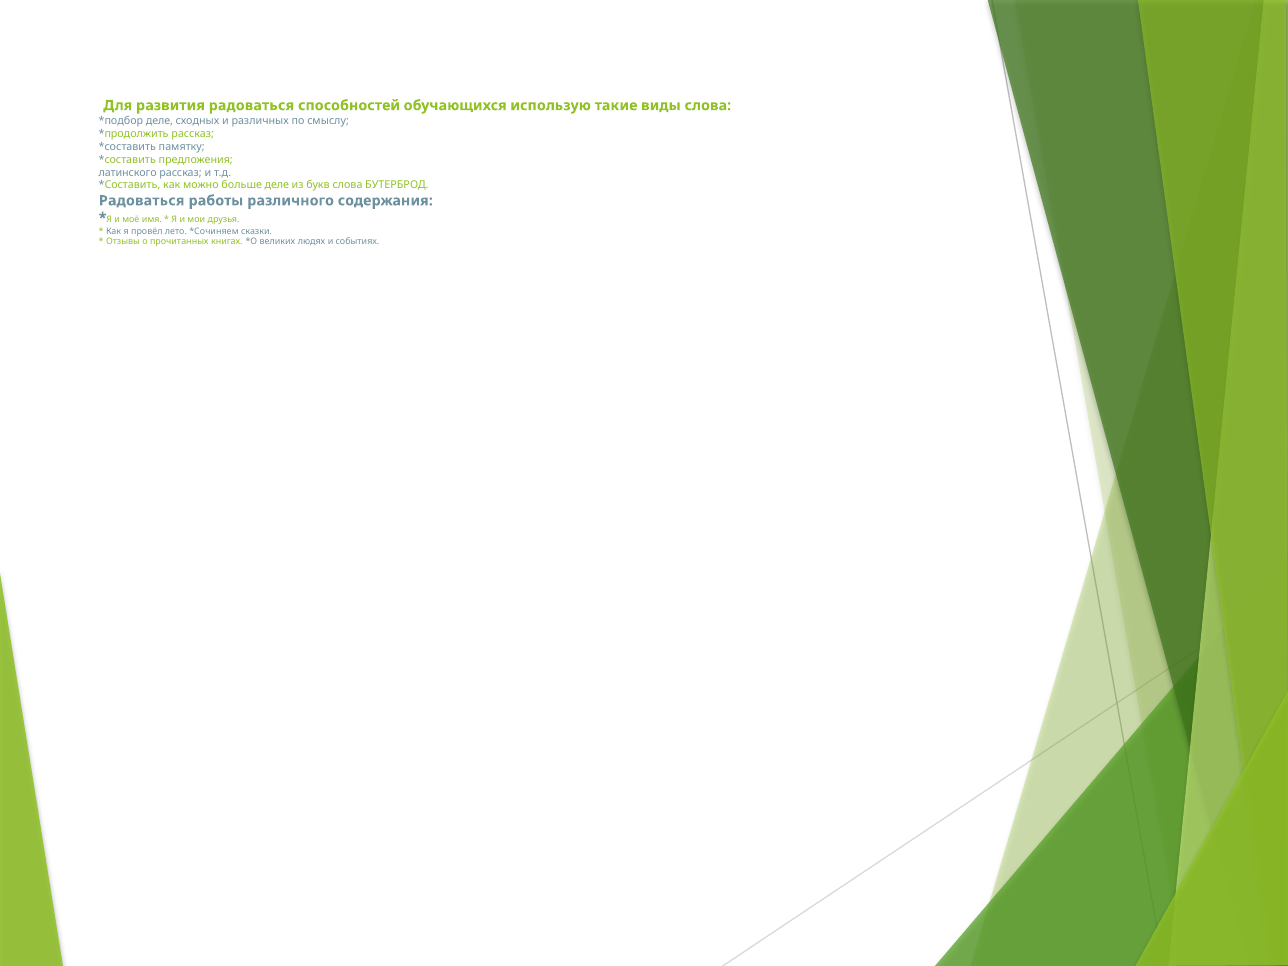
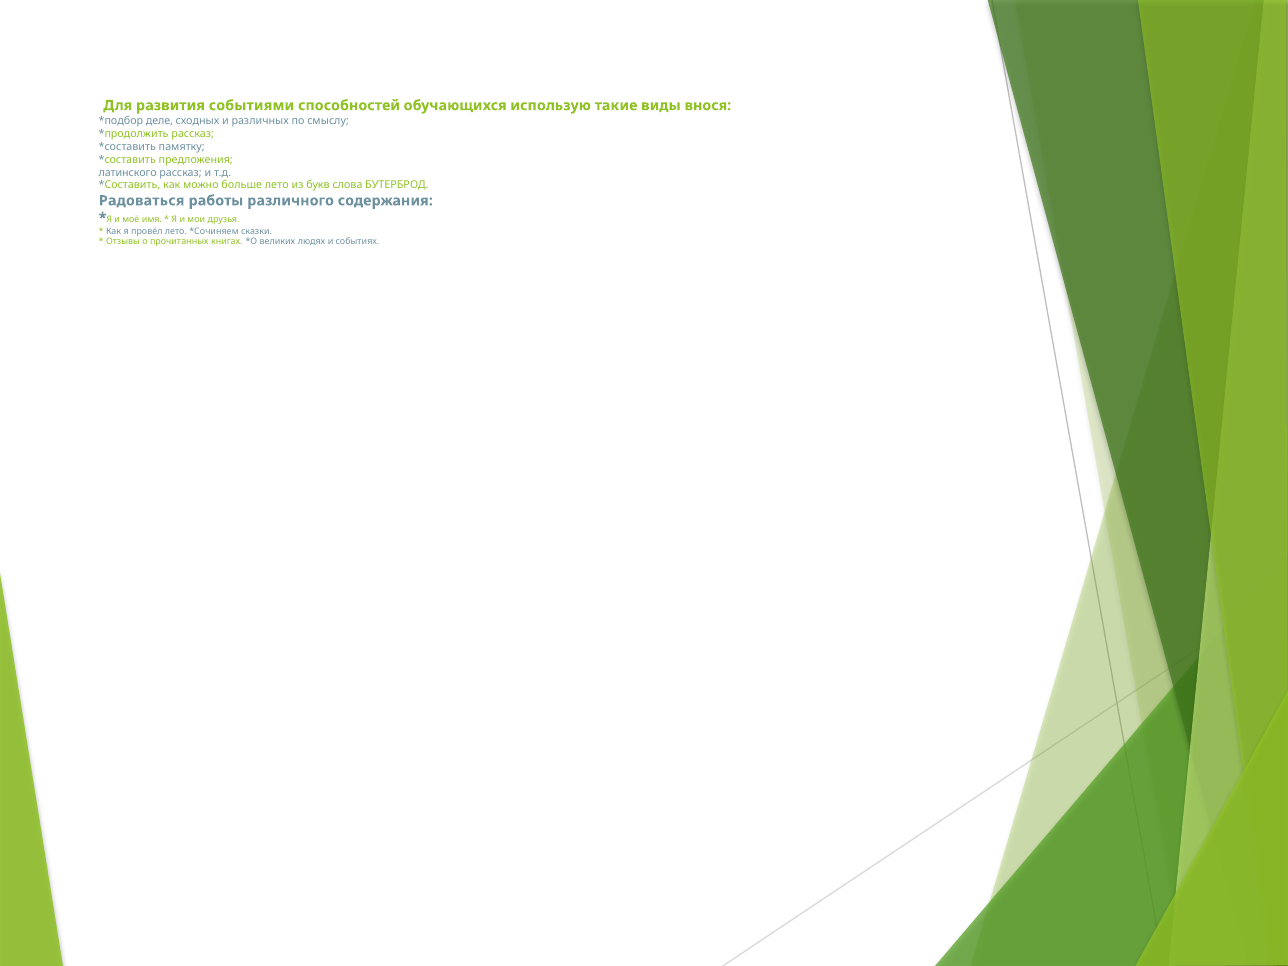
развития радоваться: радоваться -> событиями (251, 105)
виды слова: слова -> внося (708, 105)
больше деле: деле -> лето (277, 185)
